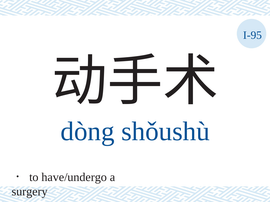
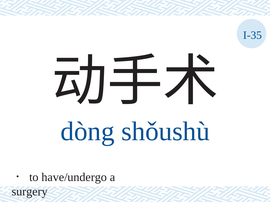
I-95: I-95 -> I-35 (253, 35)
